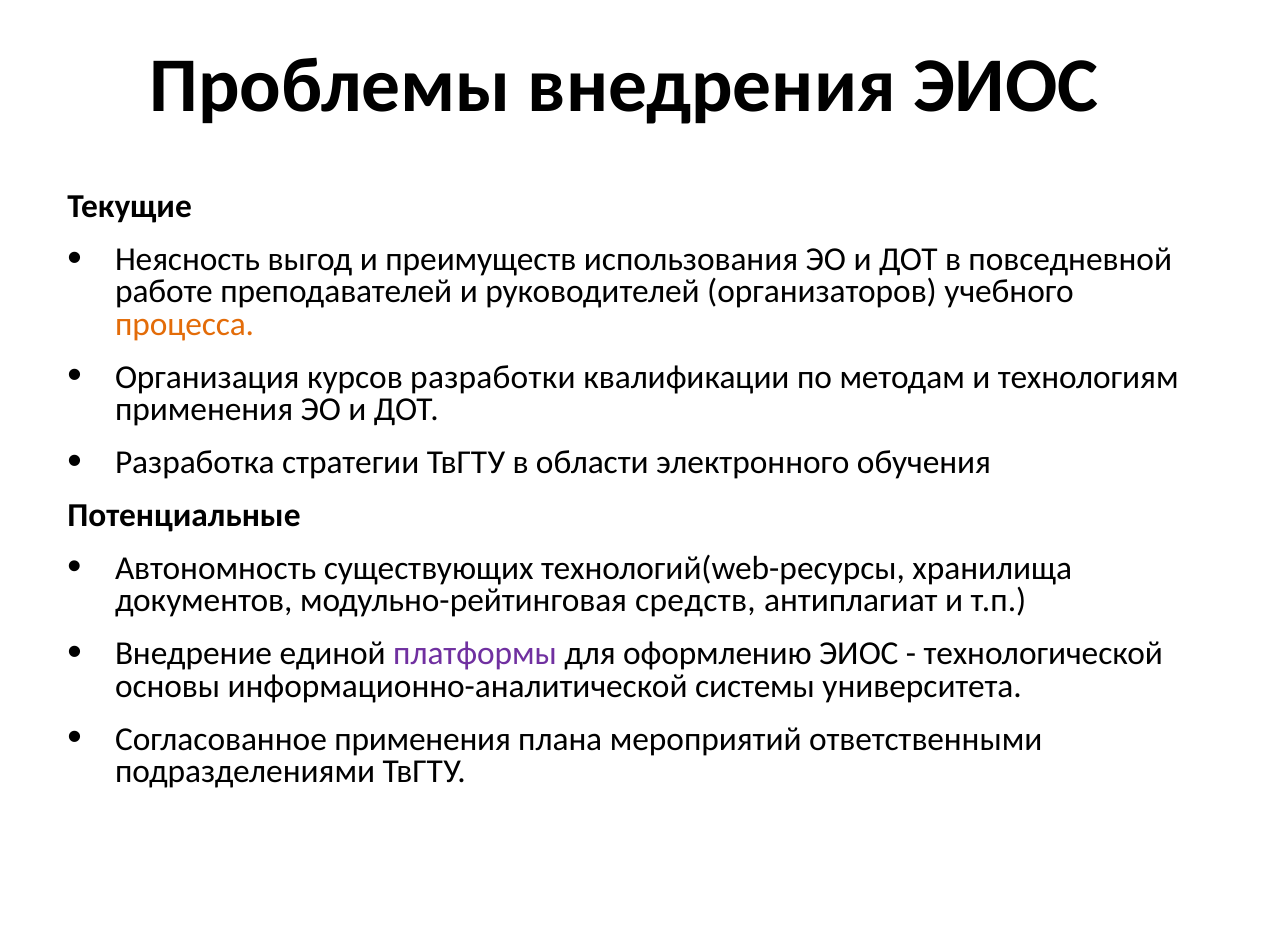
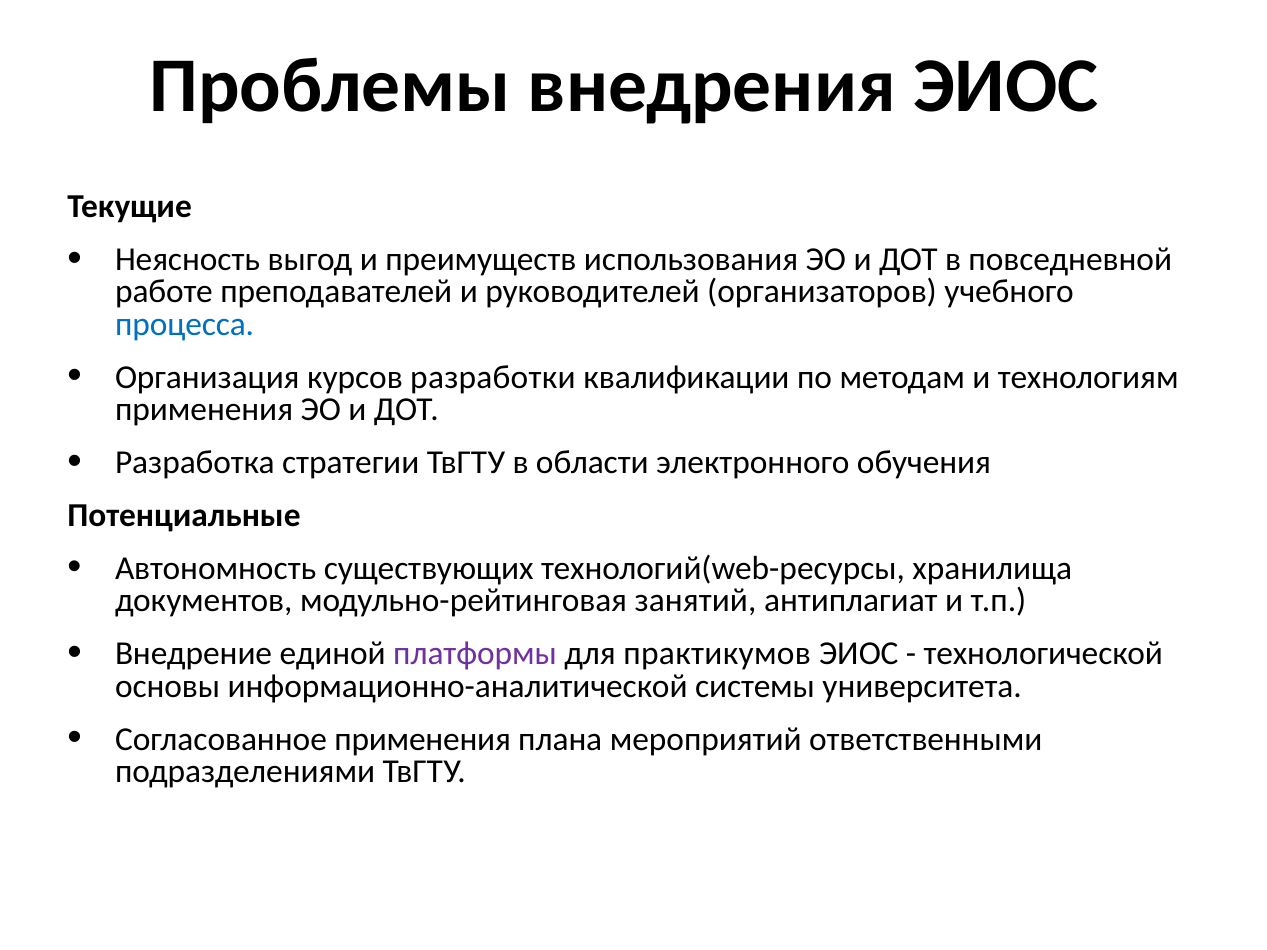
процесса colour: orange -> blue (185, 324)
средств: средств -> занятий (696, 601)
оформлению: оформлению -> практикумов (717, 654)
